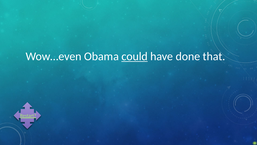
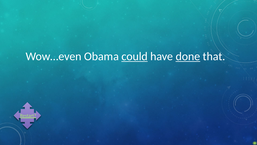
done underline: none -> present (188, 56)
